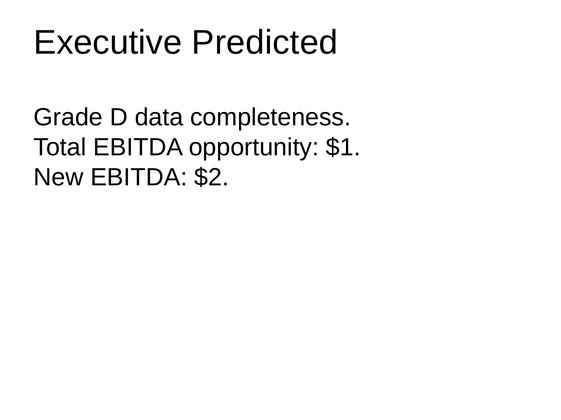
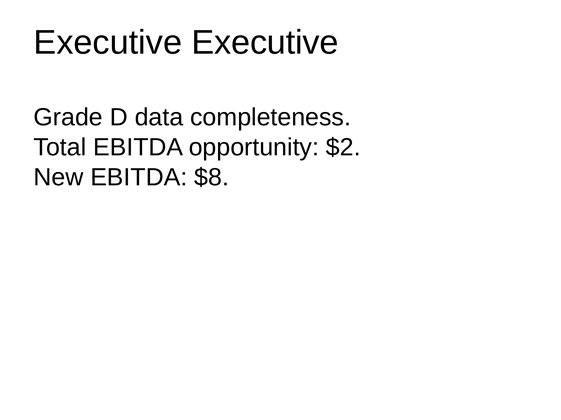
Executive Predicted: Predicted -> Executive (265, 43)
$1: $1 -> $2 (343, 148)
$2: $2 -> $8 (212, 177)
